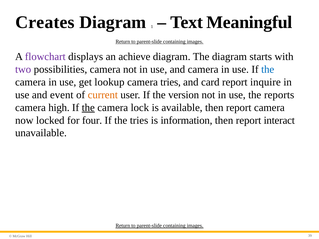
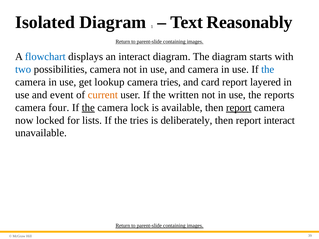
Creates: Creates -> Isolated (45, 22)
Meaningful: Meaningful -> Reasonably (249, 22)
flowchart colour: purple -> blue (45, 57)
an achieve: achieve -> interact (134, 57)
two colour: purple -> blue (23, 69)
inquire: inquire -> layered (266, 82)
version: version -> written (184, 95)
high: high -> four (59, 108)
report underline: none -> present (239, 108)
four: four -> lists (92, 120)
information: information -> deliberately (186, 120)
